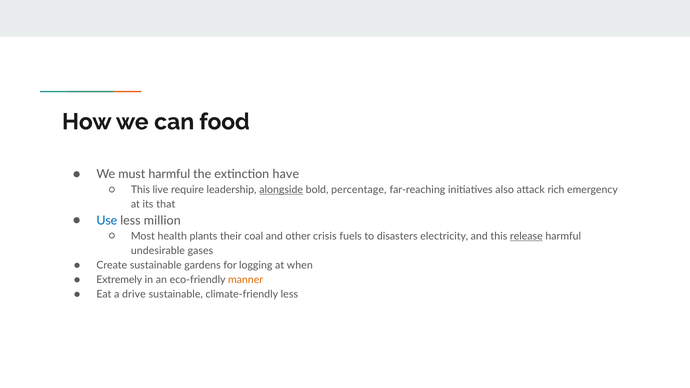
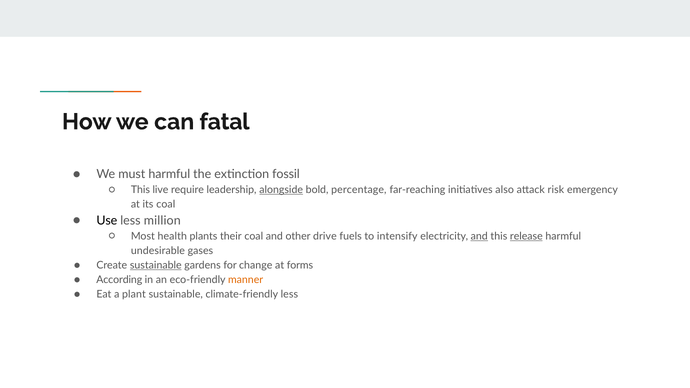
food: food -> fatal (224, 122)
have: have -> fossil (286, 174)
rich: rich -> risk (556, 190)
its that: that -> coal (166, 204)
Use colour: blue -> black (107, 221)
crisis: crisis -> drive (325, 236)
disasters: disasters -> intensify (397, 236)
and underline: none -> present (479, 236)
sustainable underline: none -> present (156, 265)
logging: logging -> change (256, 265)
when: when -> forms (300, 265)
Extremely: Extremely -> According (119, 280)
drive: drive -> plant (134, 295)
